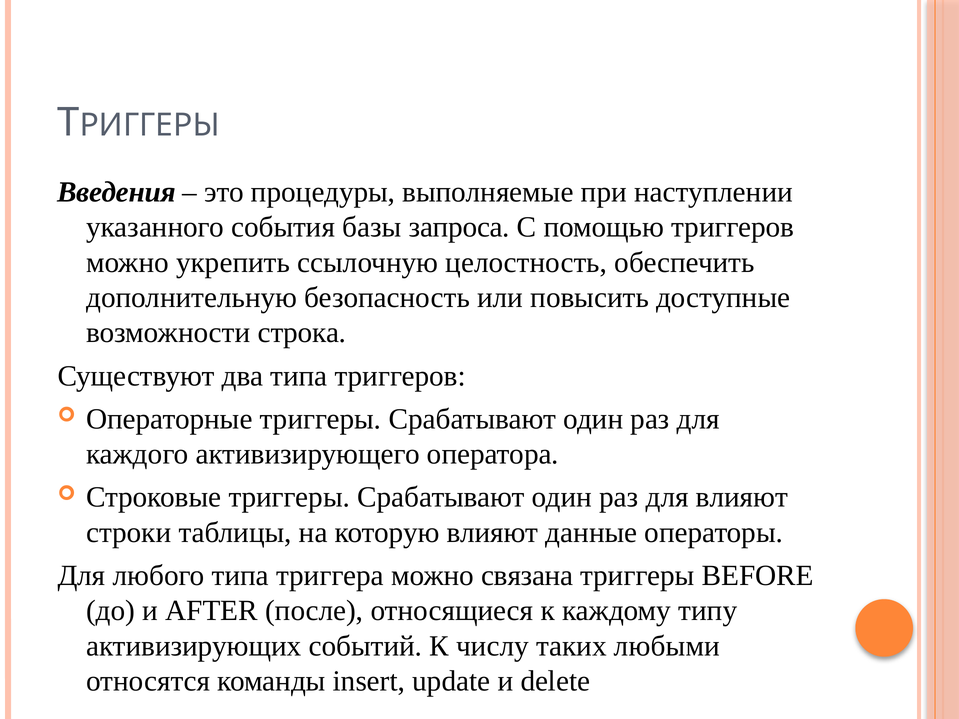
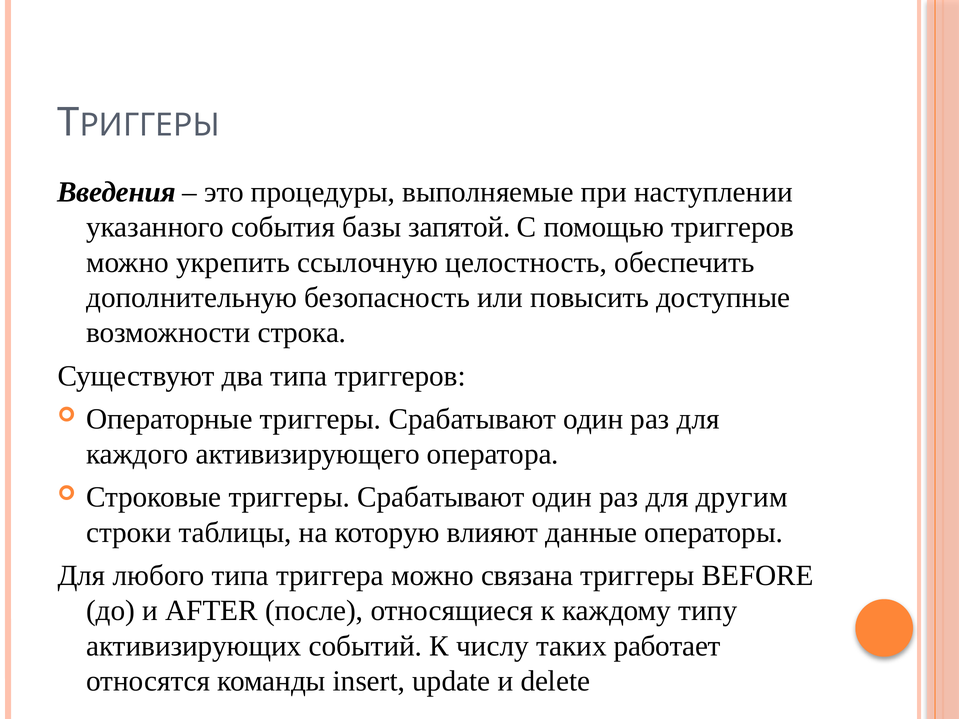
запроса: запроса -> запятой (459, 227)
для влияют: влияют -> другим (742, 497)
любыми: любыми -> работает (667, 646)
